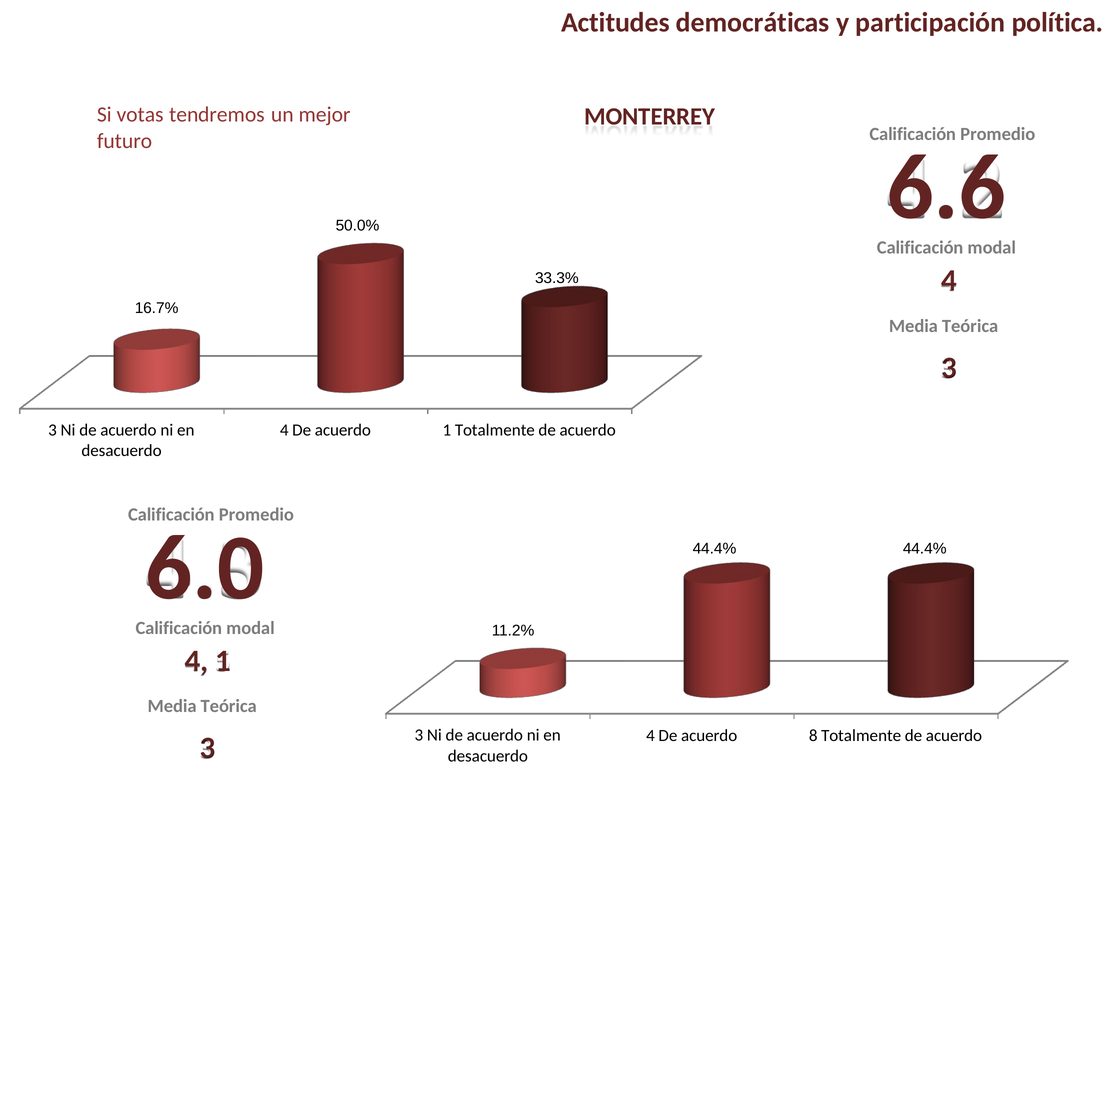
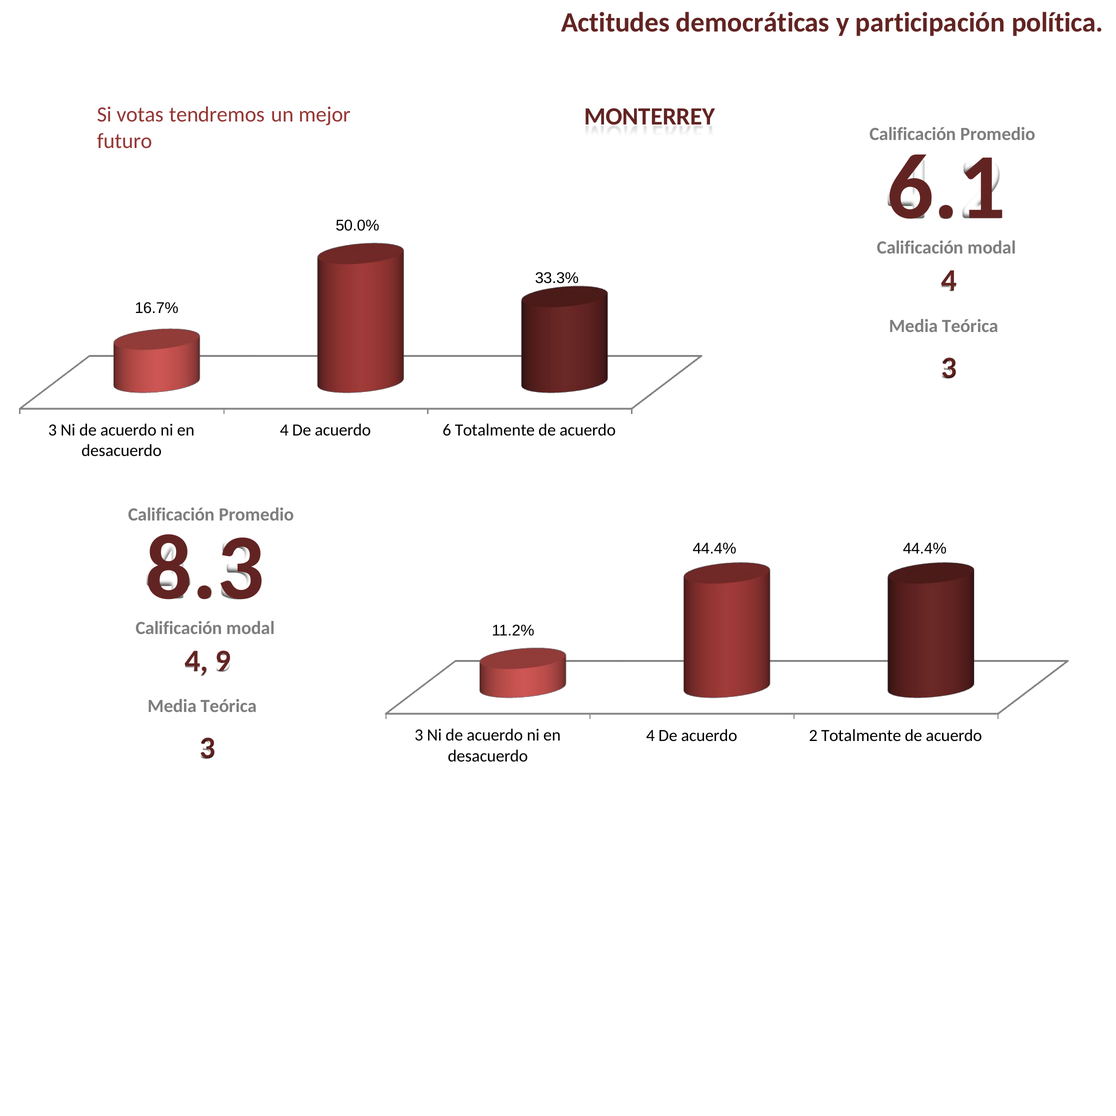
6.6: 6.6 -> 6.1 (946, 188)
acuerdo 1: 1 -> 6 (447, 430)
6.0: 6.0 -> 8.3 (205, 568)
4 1: 1 -> 9 (223, 661)
8: 8 -> 2 (813, 736)
